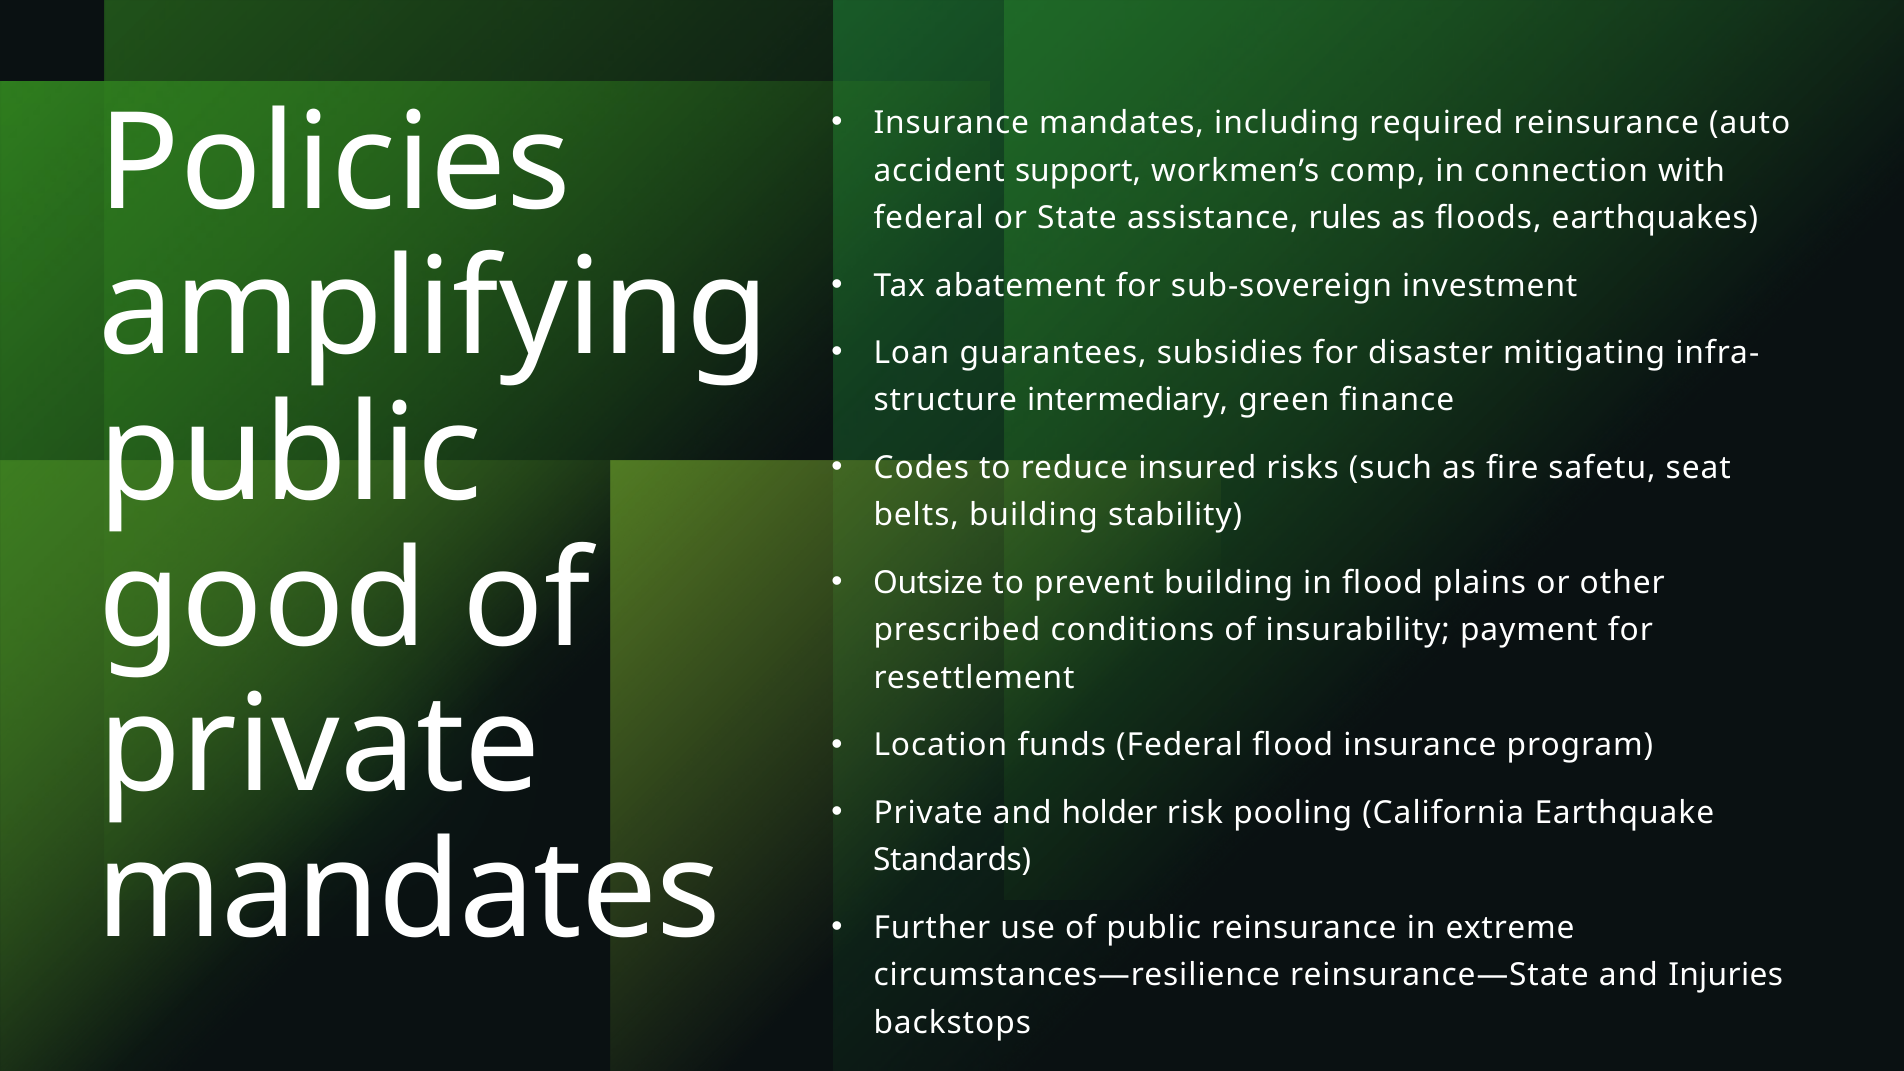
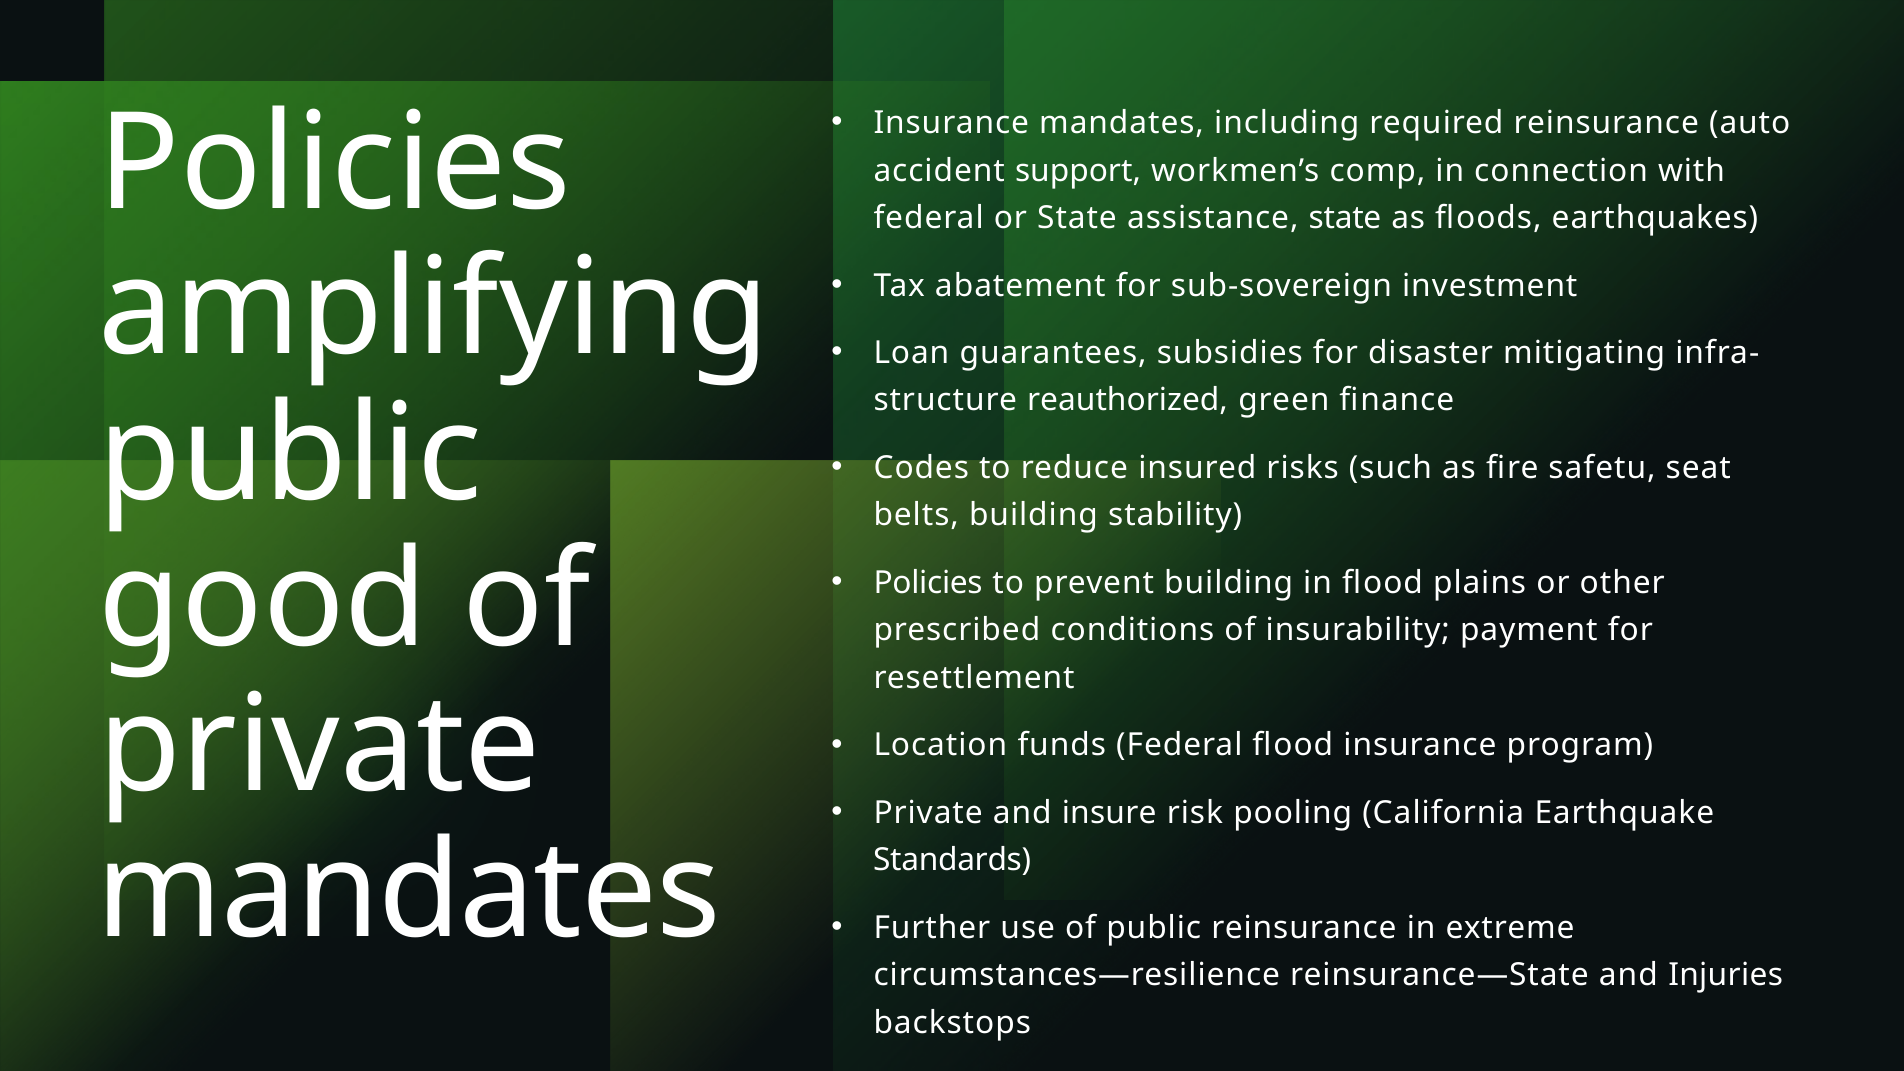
assistance rules: rules -> state (1345, 218)
intermediary: intermediary -> reauthorized (1128, 401)
Outsize: Outsize -> Policies (928, 583)
holder: holder -> insure (1109, 813)
